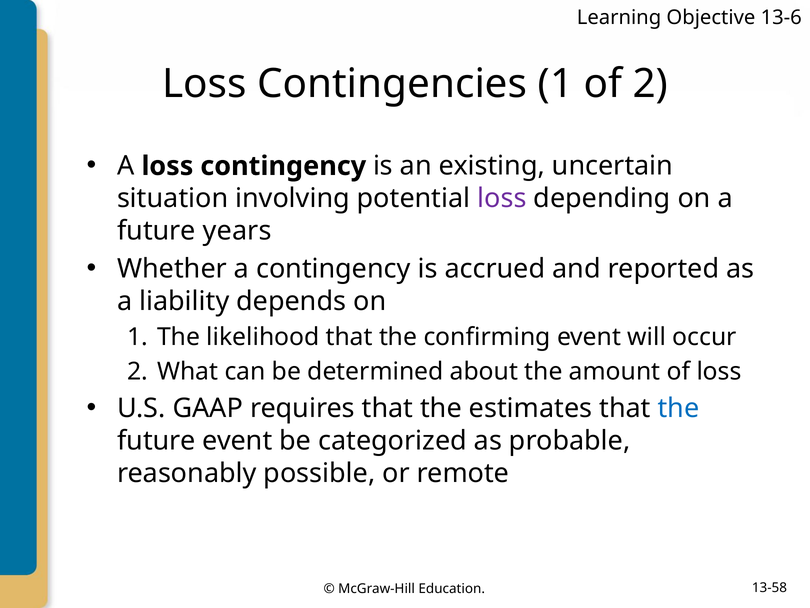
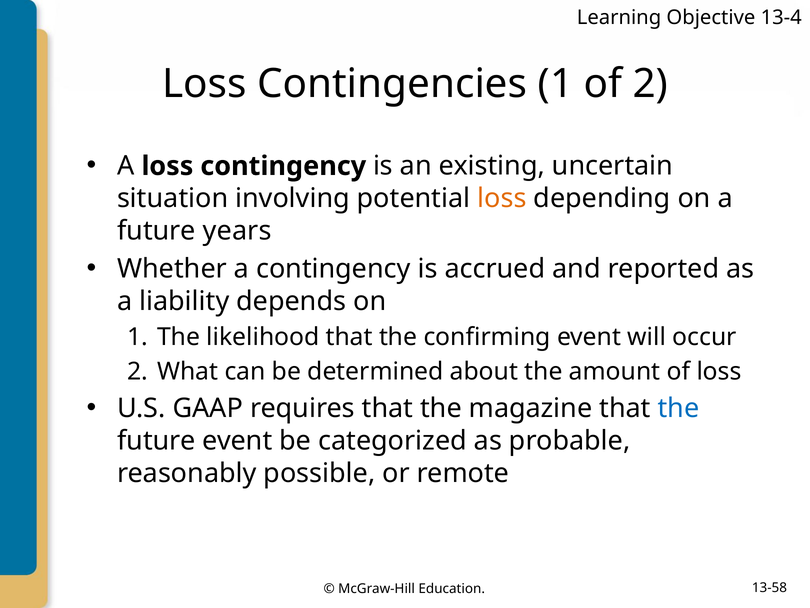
13-6: 13-6 -> 13-4 (781, 17)
loss colour: purple -> orange (502, 198)
estimates: estimates -> magazine (531, 408)
